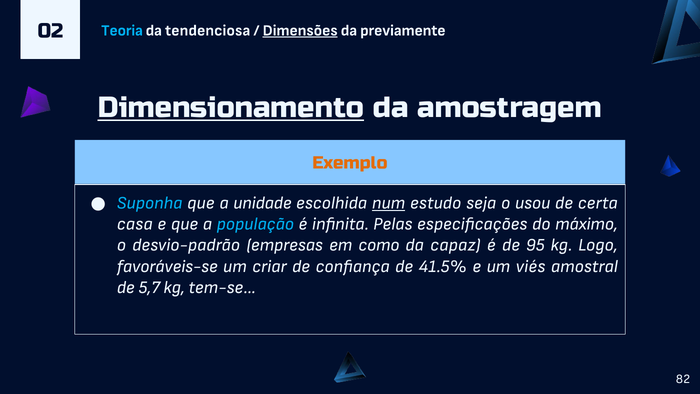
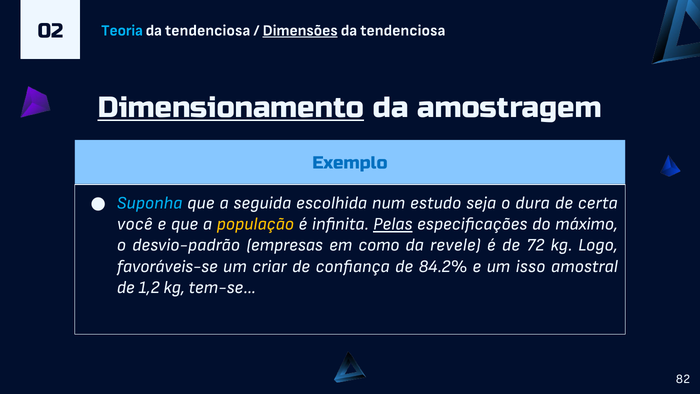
previamente: previamente -> tendenciosa (403, 30)
Exemplo colour: orange -> blue (350, 163)
unidade: unidade -> seguida (262, 203)
num underline: present -> none (389, 203)
usou: usou -> dura (532, 203)
casa: casa -> você (135, 224)
população colour: light blue -> yellow (255, 224)
Pelas underline: none -> present (393, 224)
capaz: capaz -> revele (455, 245)
95: 95 -> 72 (535, 245)
41.5%: 41.5% -> 84.2% (443, 266)
viés: viés -> isso (530, 266)
5,7: 5,7 -> 1,2 (149, 287)
